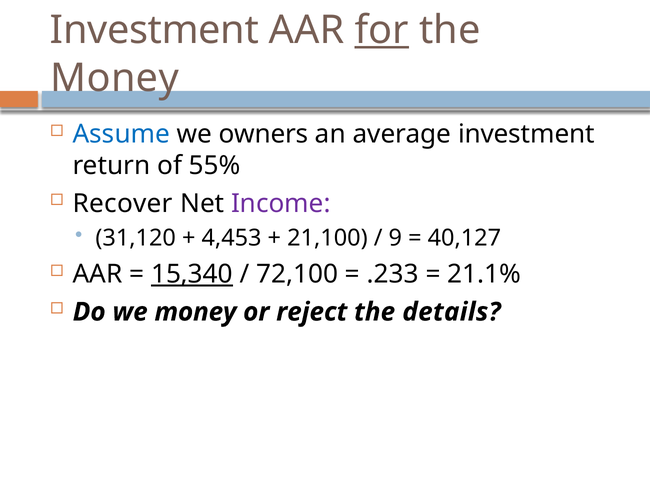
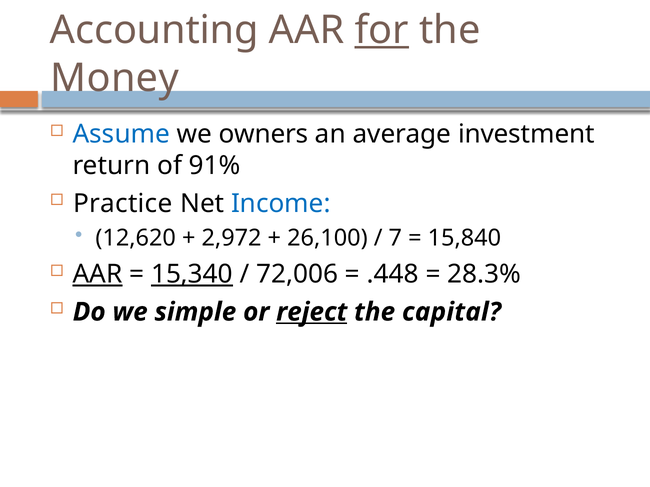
Investment: Investment -> Accounting (154, 30)
55%: 55% -> 91% (215, 166)
Recover: Recover -> Practice (123, 204)
Income colour: purple -> blue (281, 204)
31,120: 31,120 -> 12,620 (136, 238)
4,453: 4,453 -> 2,972 (232, 238)
21,100: 21,100 -> 26,100 (327, 238)
9: 9 -> 7 (395, 238)
40,127: 40,127 -> 15,840 (464, 238)
AAR underline: none -> present (98, 275)
72,100: 72,100 -> 72,006 (297, 275)
.233: .233 -> .448 (393, 275)
21.1%: 21.1% -> 28.3% (484, 275)
we money: money -> simple (195, 312)
reject underline: none -> present (312, 312)
details: details -> capital (452, 312)
